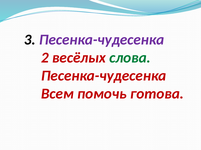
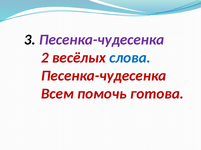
слова colour: green -> blue (130, 58)
